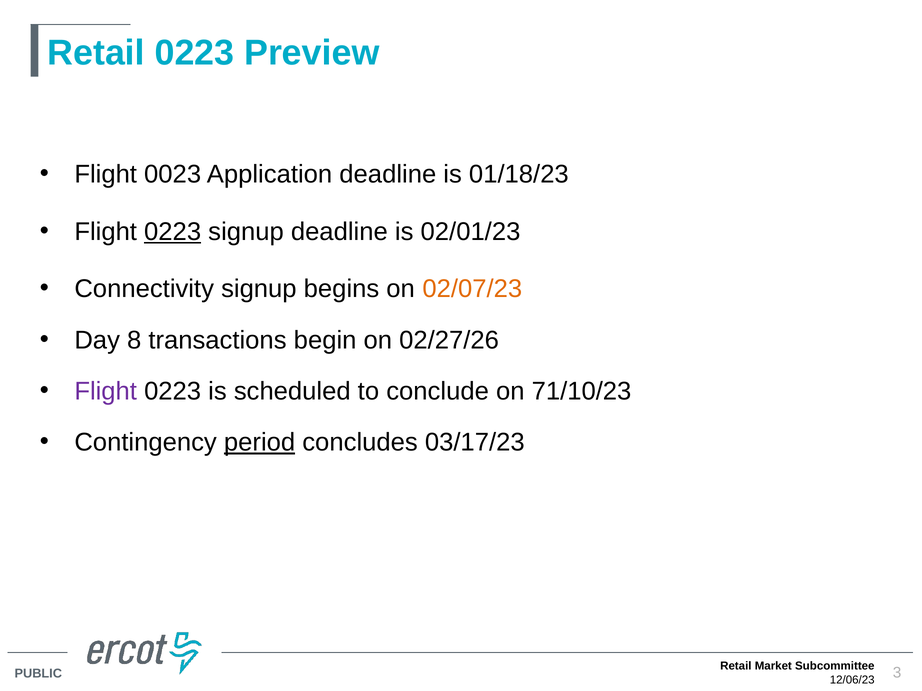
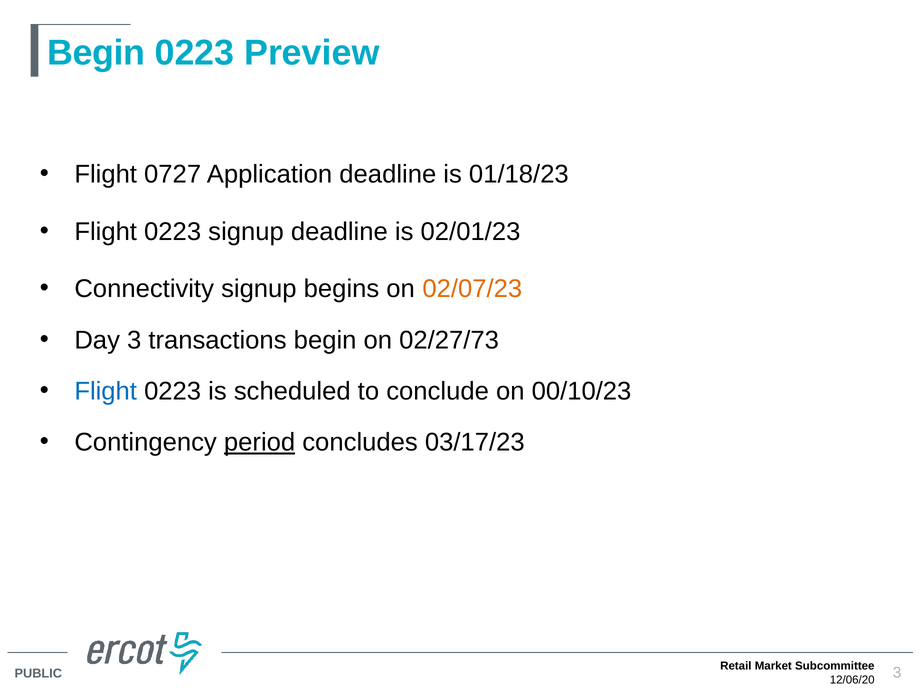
Retail: Retail -> Begin (96, 53)
0023: 0023 -> 0727 (173, 174)
0223 underline: present -> none (173, 232)
Day 8: 8 -> 3 (134, 340)
02/27/26: 02/27/26 -> 02/27/73 (449, 340)
Flight colour: purple -> blue (106, 392)
71/10/23: 71/10/23 -> 00/10/23 (582, 392)
12/06/23: 12/06/23 -> 12/06/20 (852, 680)
